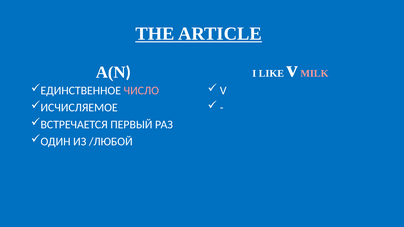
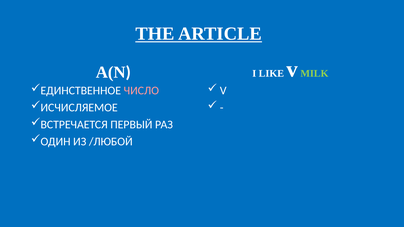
MILK colour: pink -> light green (314, 74)
